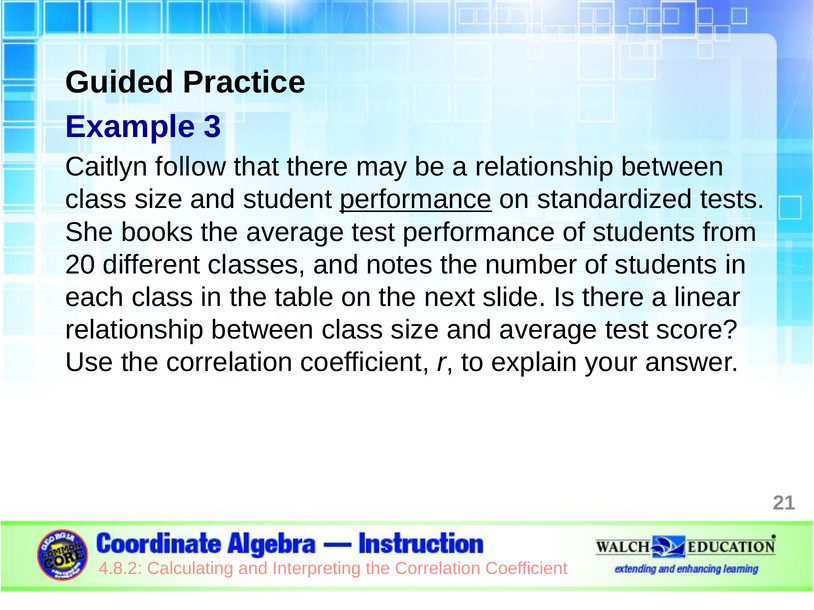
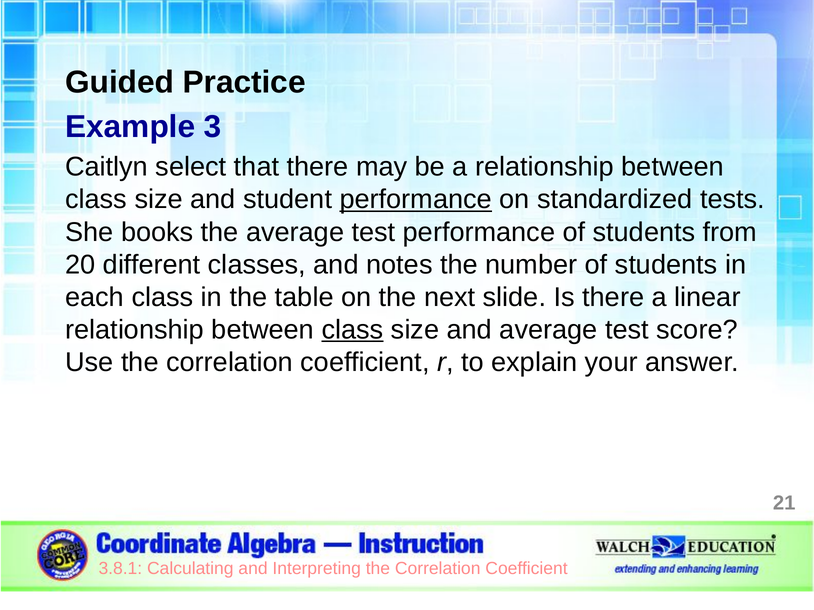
follow: follow -> select (191, 167)
class underline: none -> present (352, 330)
4.8.2: 4.8.2 -> 3.8.1 (120, 569)
